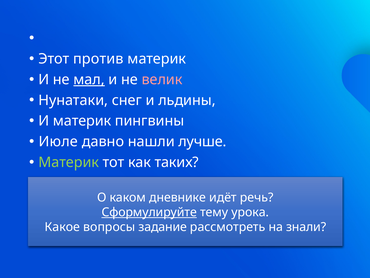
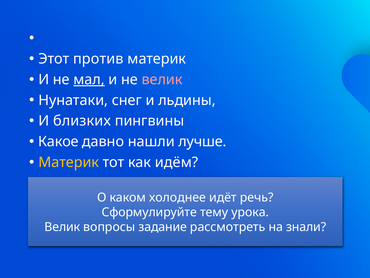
И материк: материк -> близких (82, 121)
Июле: Июле -> Какое (58, 141)
Материк colour: light green -> yellow (69, 162)
таких: таких -> идём (177, 162)
дневнике: дневнике -> холоднее (178, 197)
Сформулируйте underline: present -> none (149, 212)
Какое: Какое -> Велик (62, 227)
